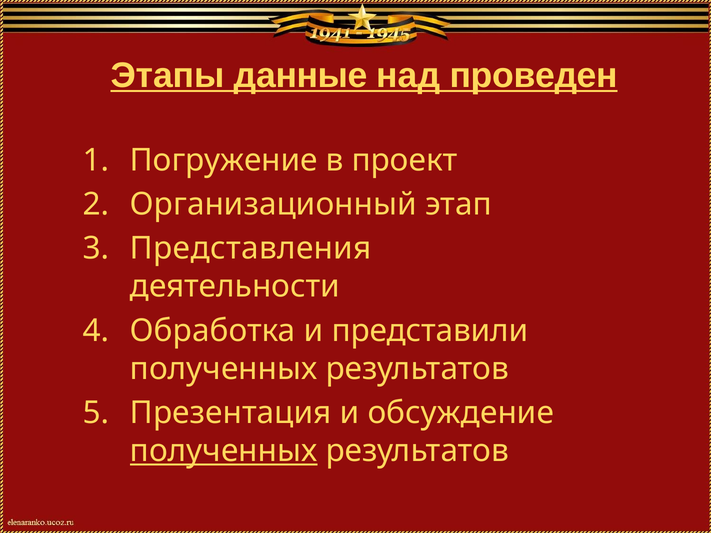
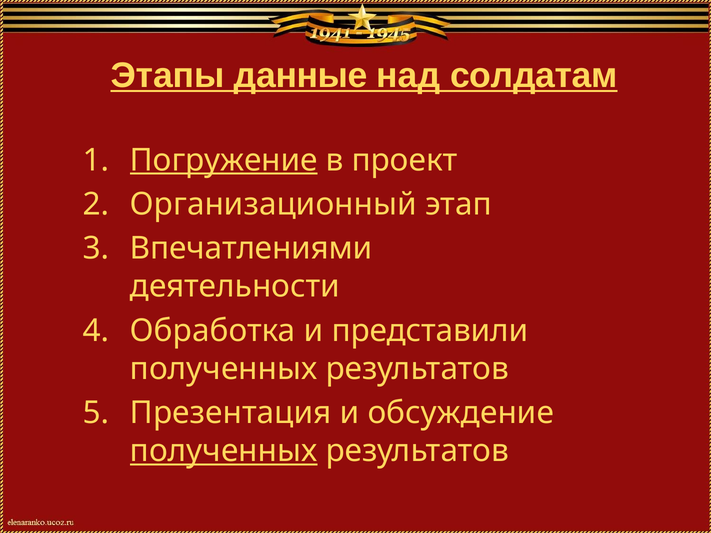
проведен: проведен -> солдатам (534, 76)
Погружение underline: none -> present (224, 160)
Представления: Представления -> Впечатлениями (251, 249)
